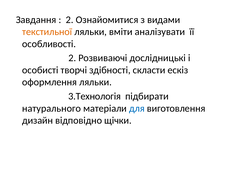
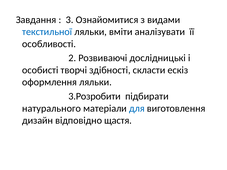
2: 2 -> 3 (70, 20)
текстильної colour: orange -> blue (47, 32)
3.Технологія: 3.Технологія -> 3.Розробити (95, 96)
щічки: щічки -> щастя (118, 121)
